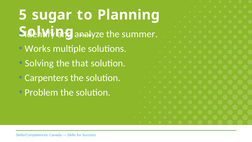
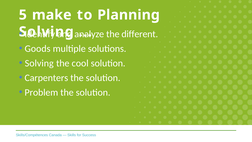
sugar: sugar -> make (52, 15)
summer: summer -> different (140, 34)
Works: Works -> Goods (38, 49)
that: that -> cool (80, 63)
